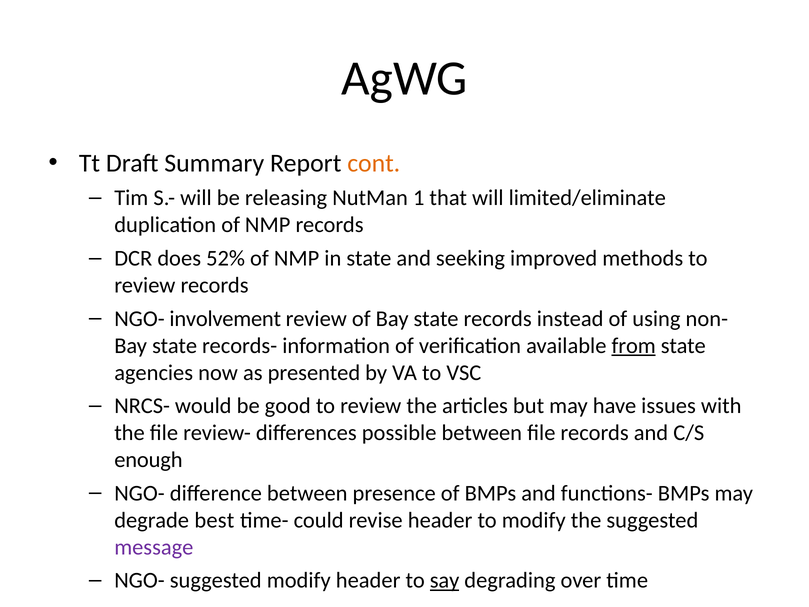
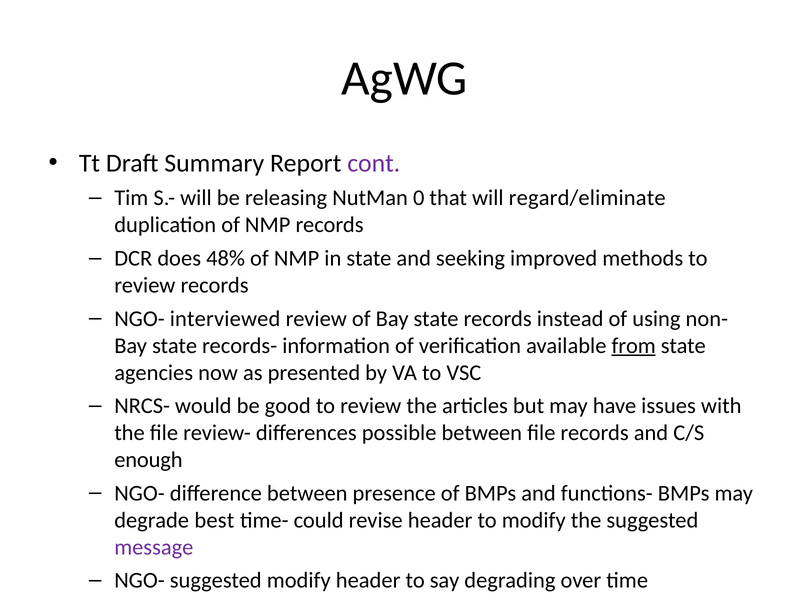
cont colour: orange -> purple (374, 163)
1: 1 -> 0 (419, 198)
limited/eliminate: limited/eliminate -> regard/eliminate (587, 198)
52%: 52% -> 48% (226, 258)
involvement: involvement -> interviewed (225, 319)
say underline: present -> none (445, 580)
